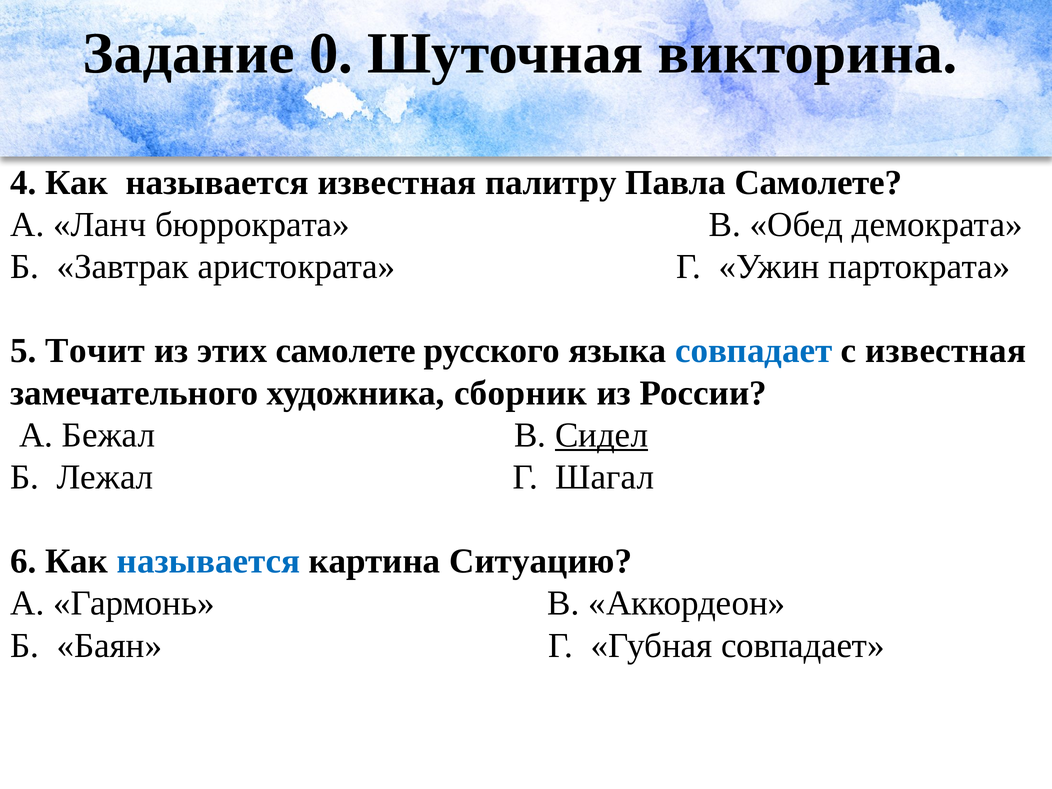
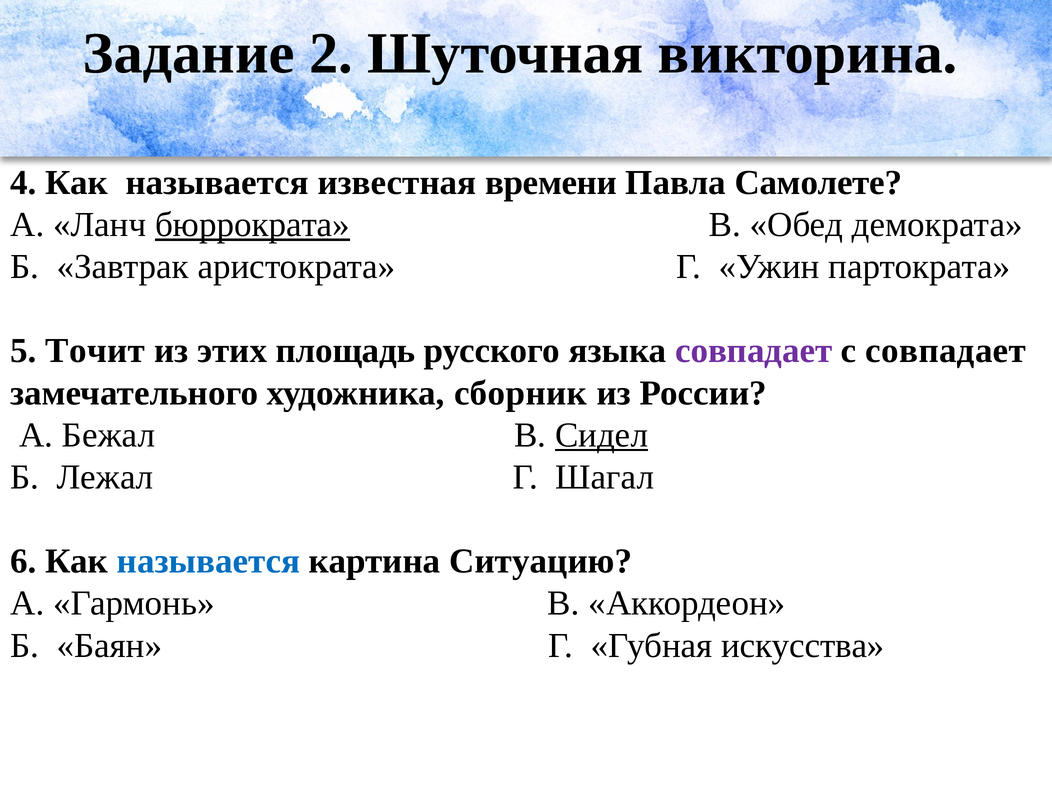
0: 0 -> 2 (331, 54)
палитру: палитру -> времени (551, 183)
бюррократа underline: none -> present (253, 225)
этих самолете: самолете -> площадь (346, 351)
совпадает colour: blue -> purple (754, 351)
с известная: известная -> совпадает (946, 351)
Губная совпадает: совпадает -> искусства (803, 645)
